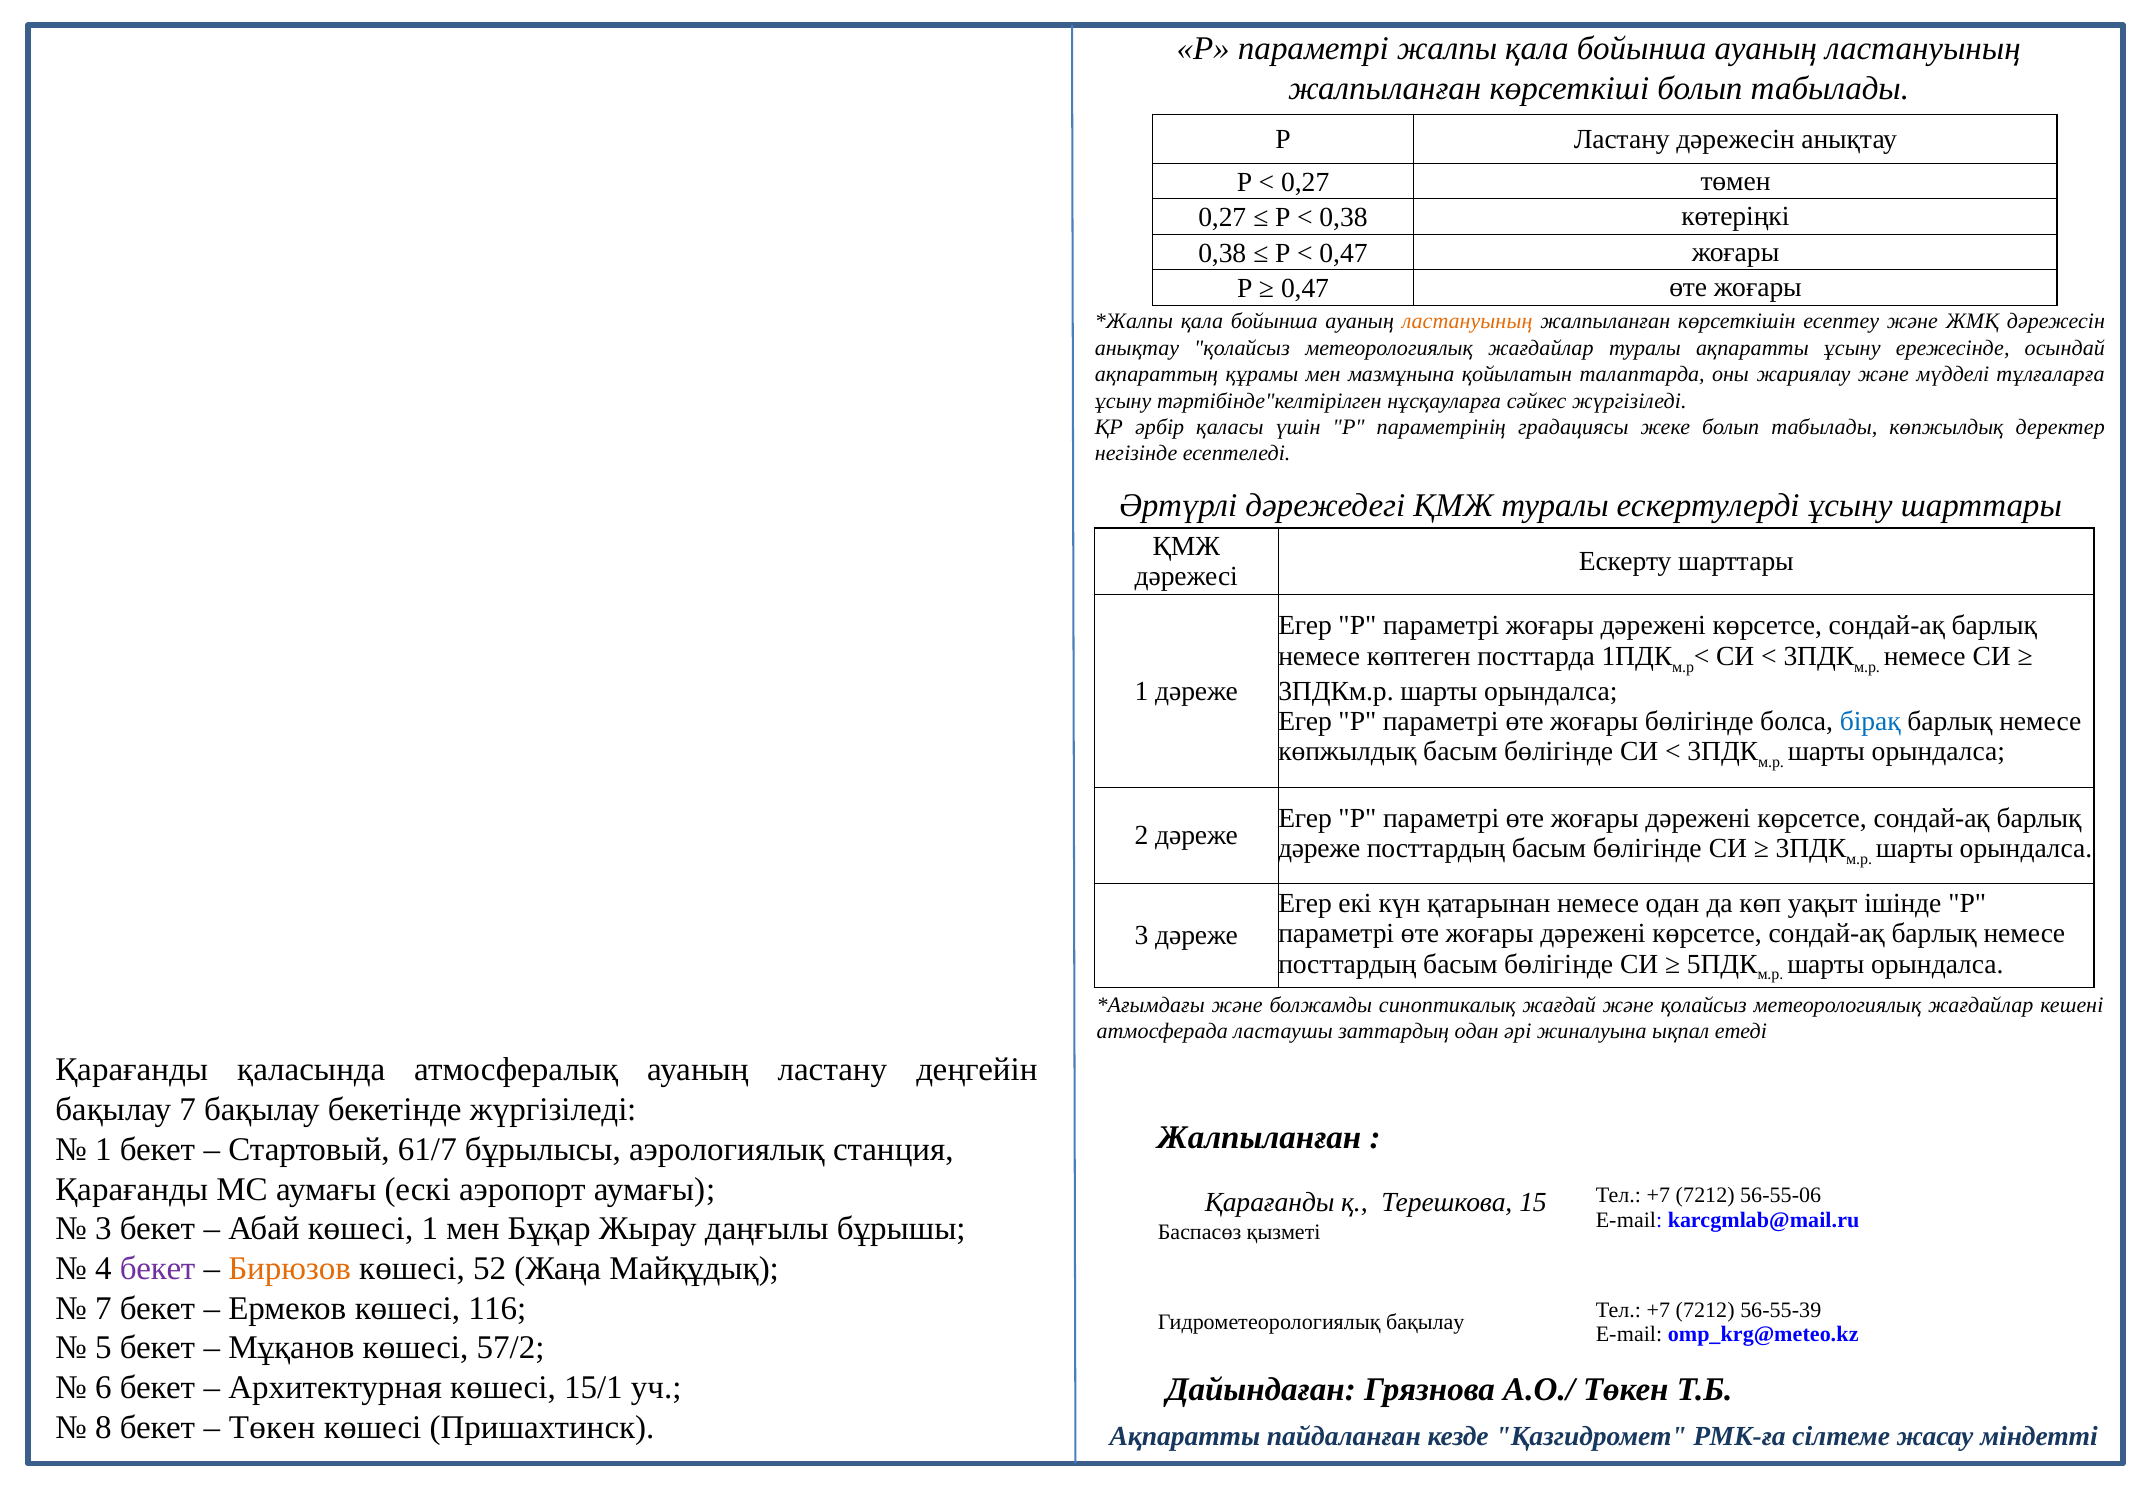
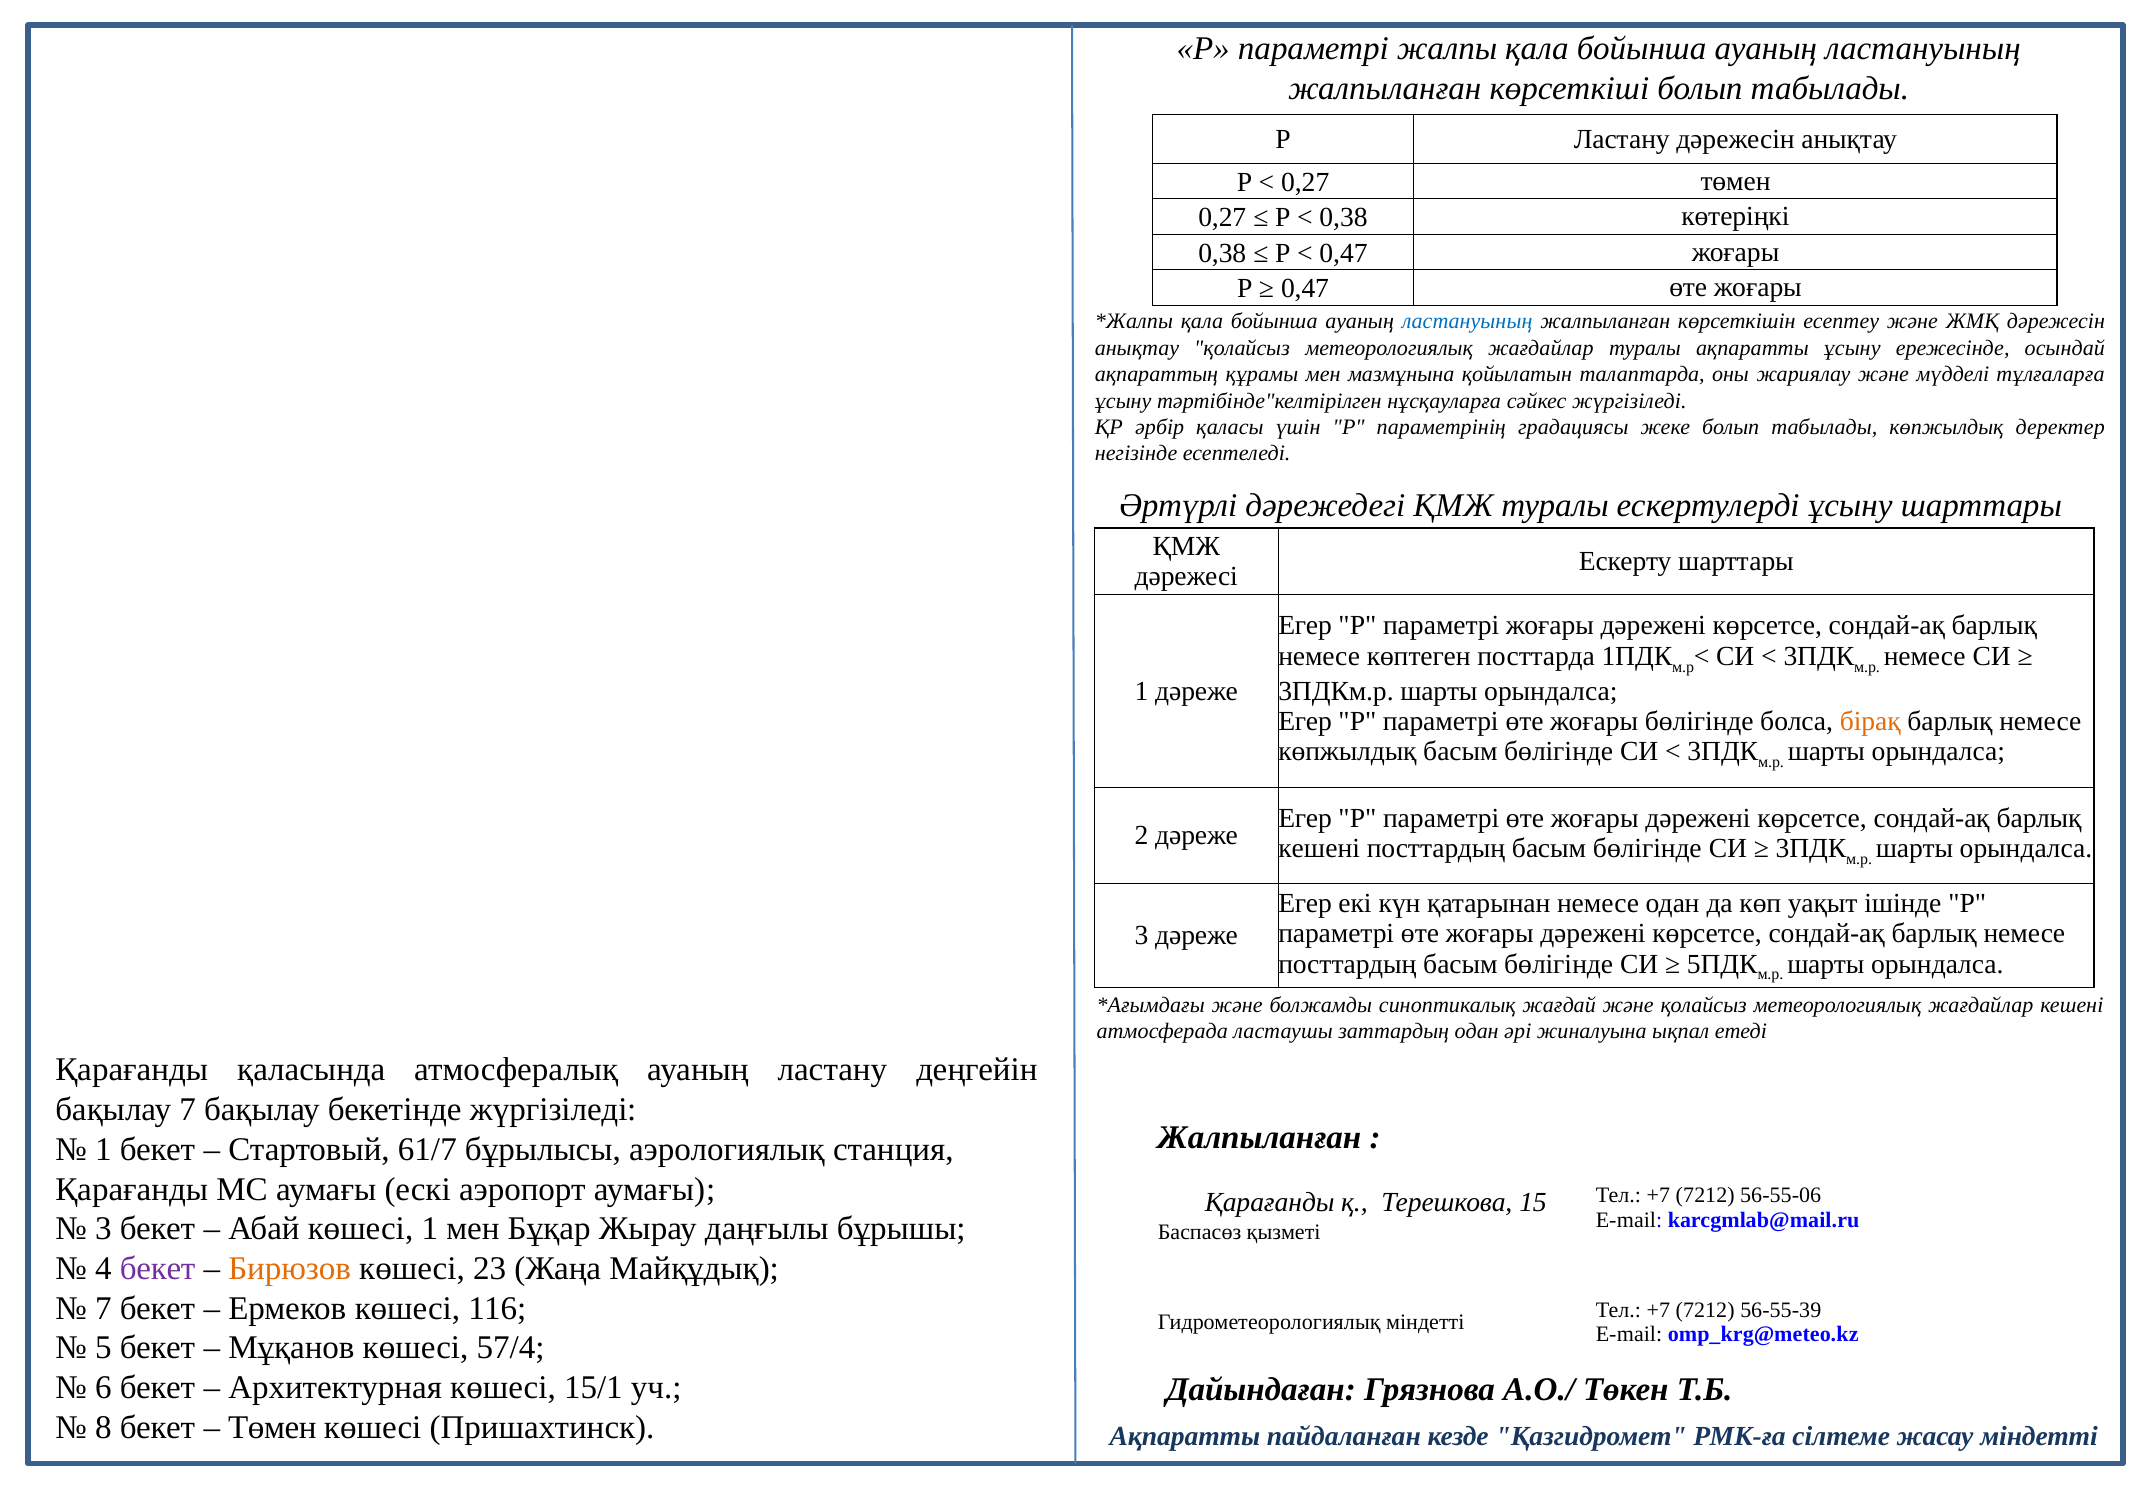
ластануының colour: orange -> blue (1467, 322)
бірақ colour: blue -> orange (1870, 721)
дәреже: дәреже -> кешені (1319, 849)
52: 52 -> 23 (490, 1269)
Гидрометеорологиялық бақылау: бақылау -> міндетті (1425, 1323)
57/2: 57/2 -> 57/4 (511, 1348)
Төкен: Төкен -> Төмен (272, 1427)
